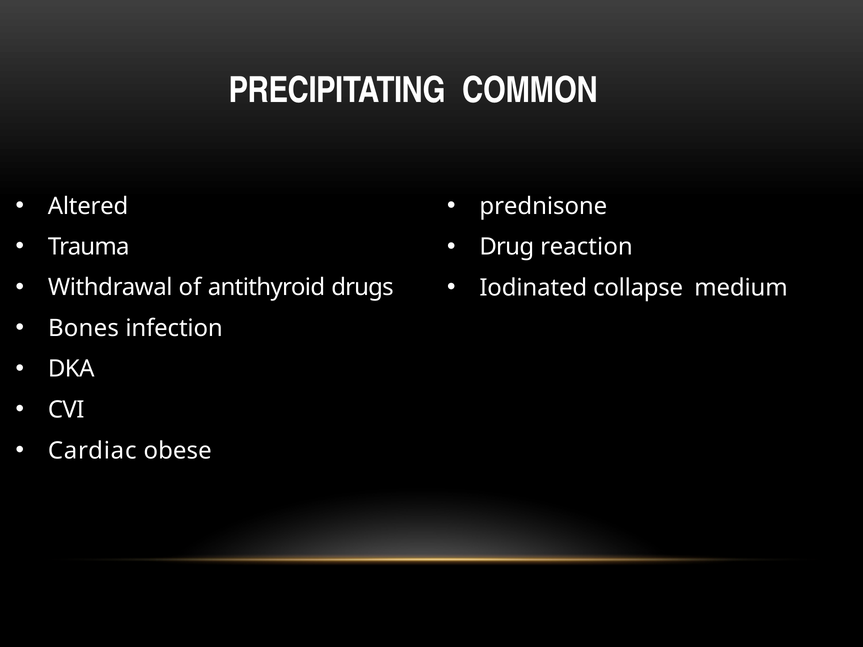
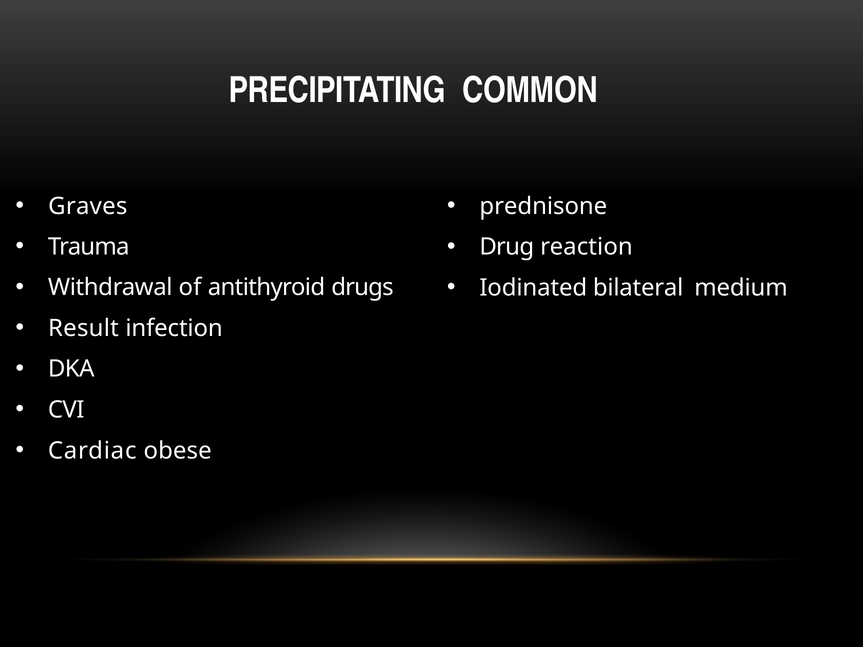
Altered: Altered -> Graves (88, 206)
collapse: collapse -> bilateral (638, 288)
Bones: Bones -> Result (83, 328)
